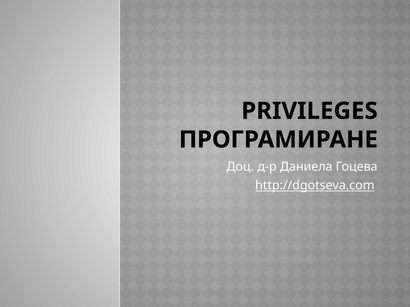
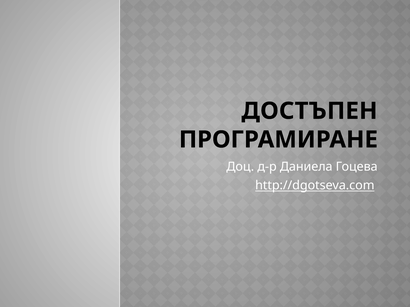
PRIVILEGES: PRIVILEGES -> ДОСТЪПЕН (309, 111)
